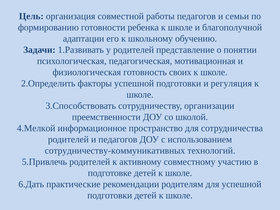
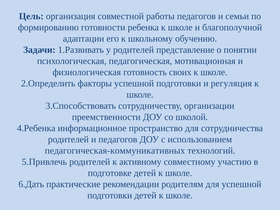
4.Мелкой: 4.Мелкой -> 4.Ребенка (36, 128)
сотрудничеству-коммуникативных: сотрудничеству-коммуникативных -> педагогическая-коммуникативных (115, 151)
